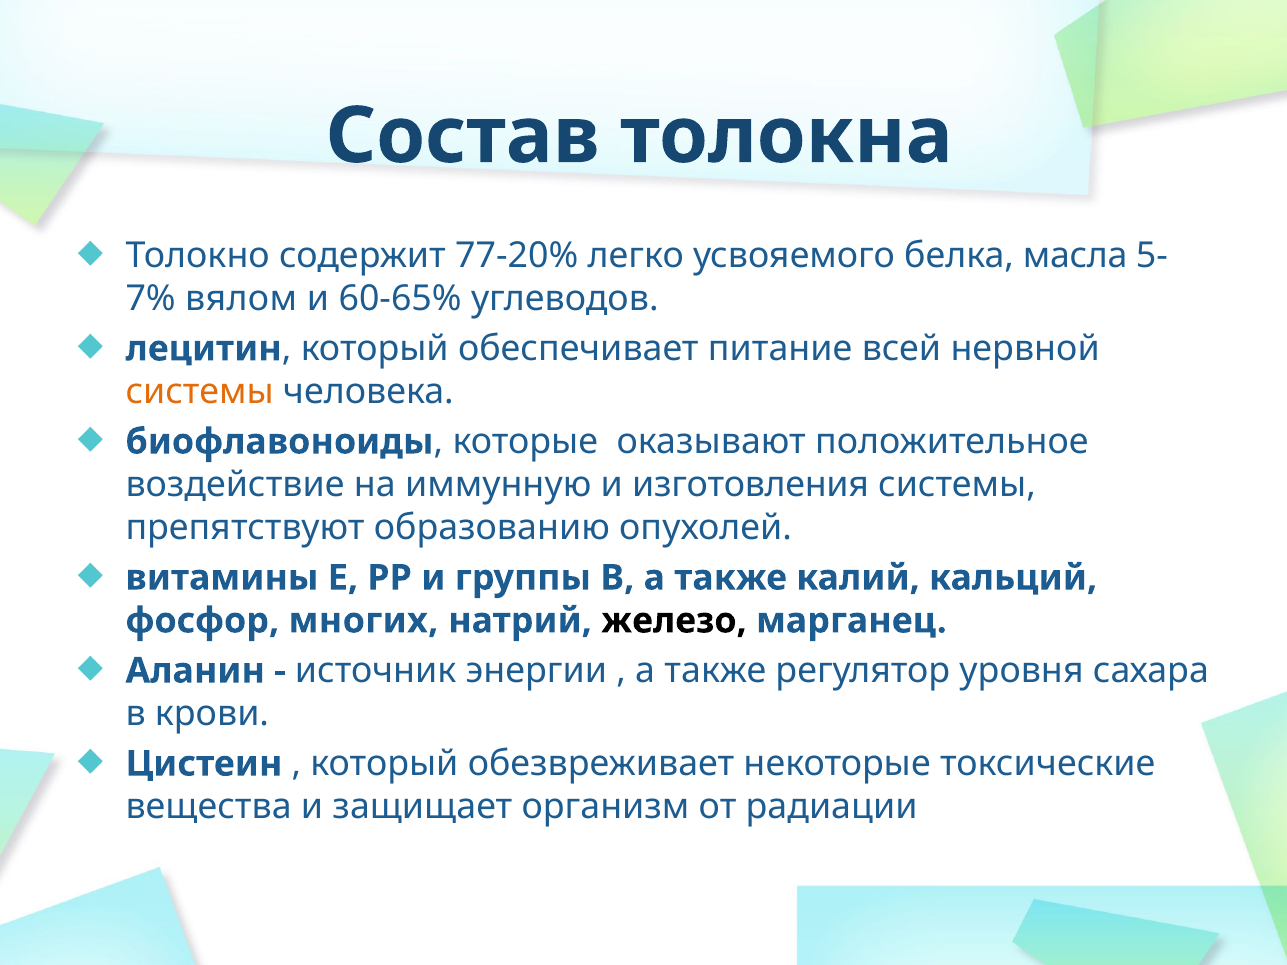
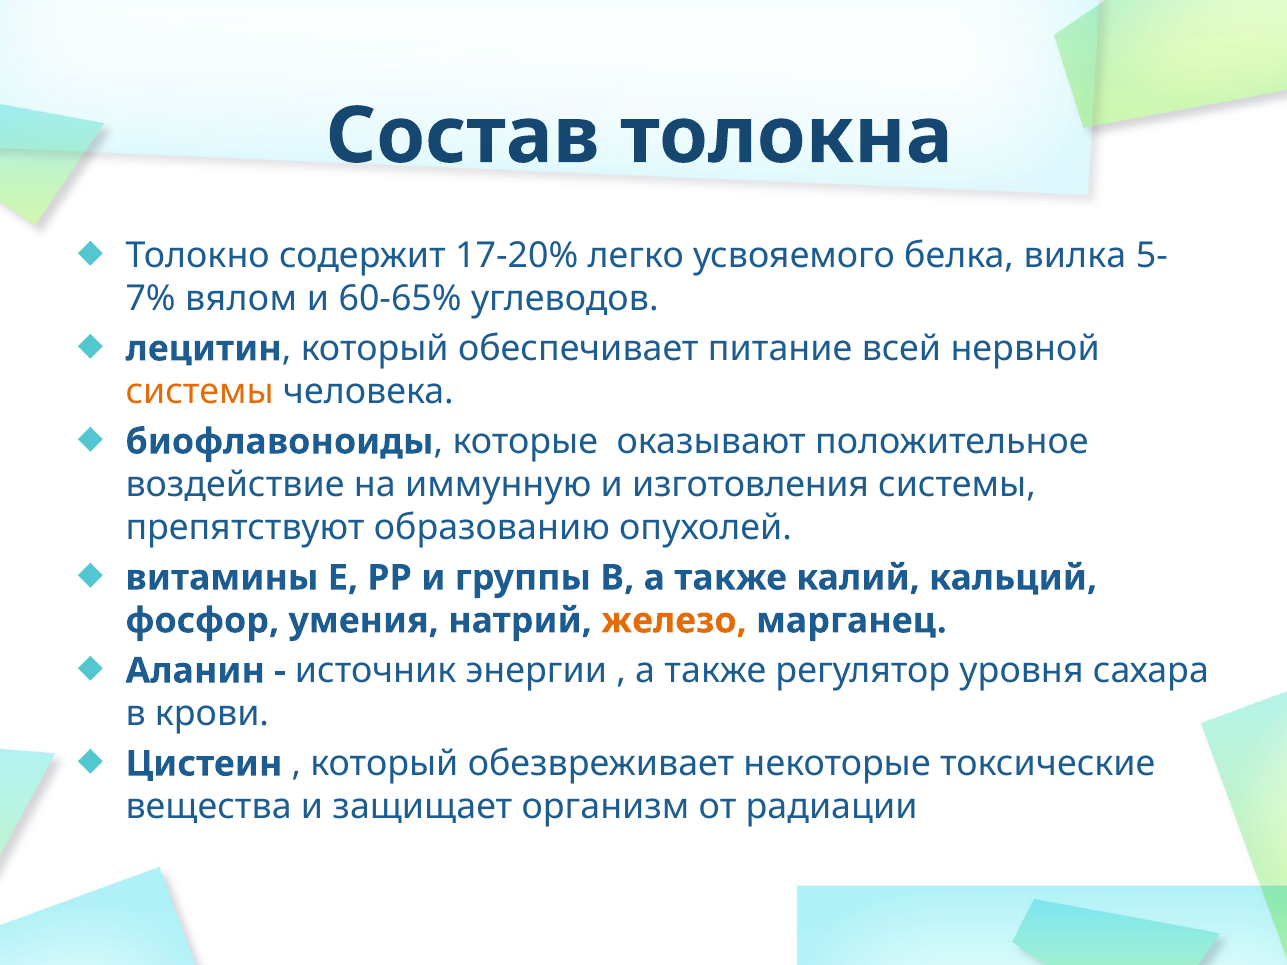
77-20%: 77-20% -> 17-20% (517, 256)
масла: масла -> вилка (1075, 256)
многих: многих -> умения (364, 621)
железо colour: black -> orange (674, 621)
